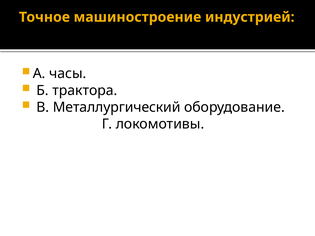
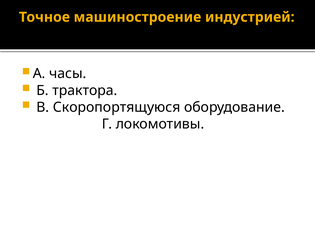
Металлургический: Металлургический -> Скоропортящуюся (117, 107)
